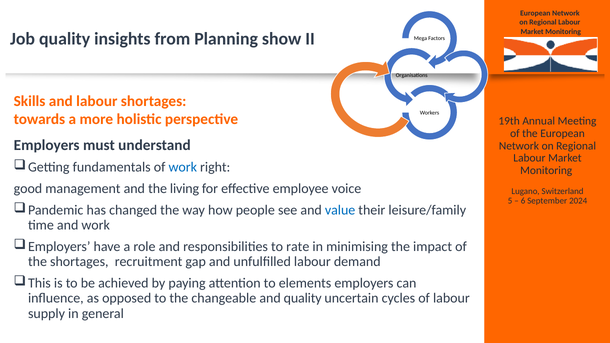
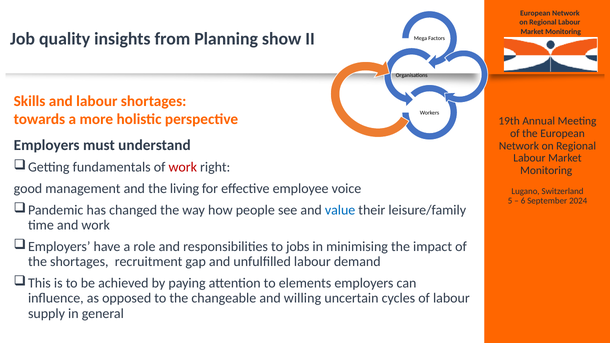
work colour: blue -> red (183, 167)
rate: rate -> jobs (298, 247)
and quality: quality -> willing (303, 298)
